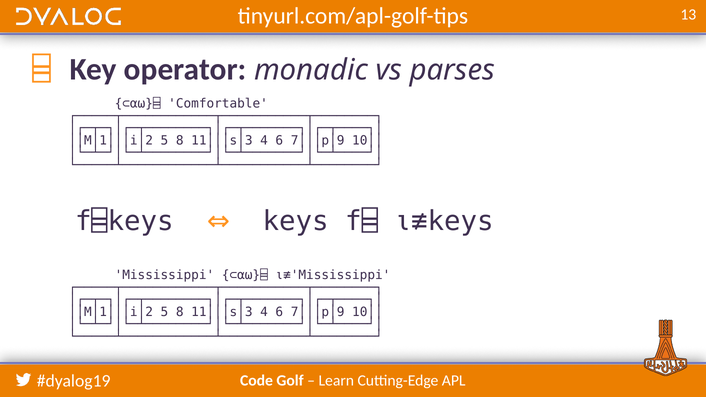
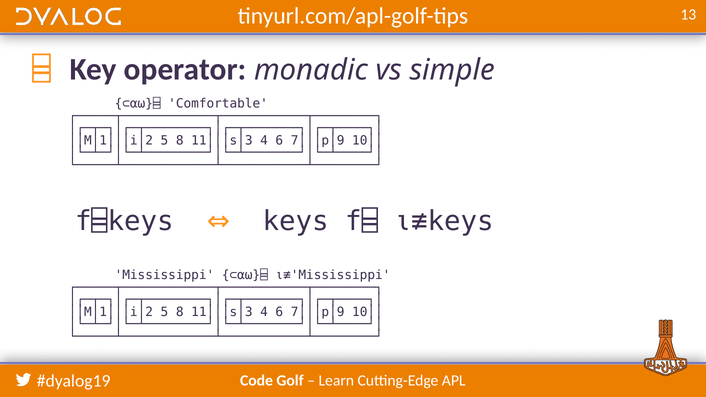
parses: parses -> simple (452, 70)
